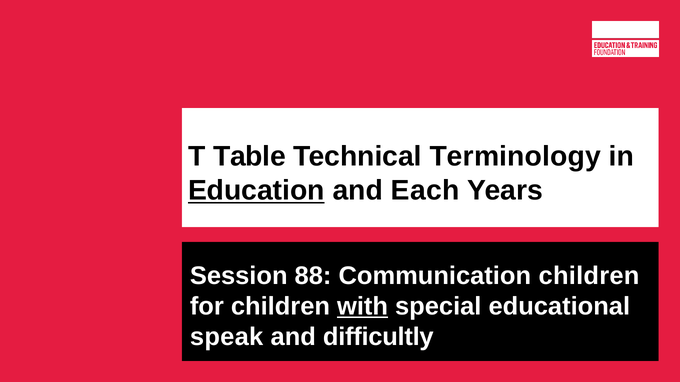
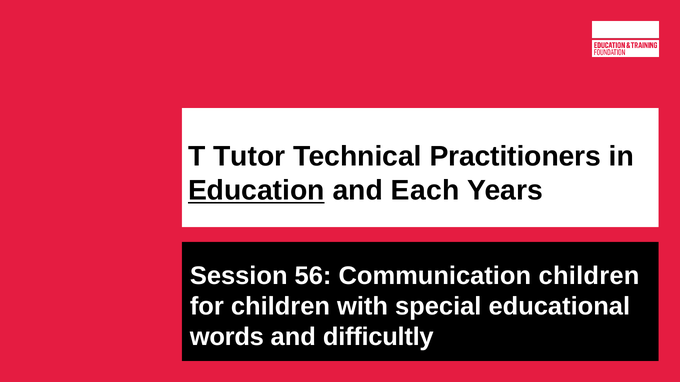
Table: Table -> Tutor (249, 157)
Terminology: Terminology -> Practitioners (515, 157)
88: 88 -> 56 (313, 276)
with underline: present -> none (363, 307)
speak: speak -> words (227, 337)
